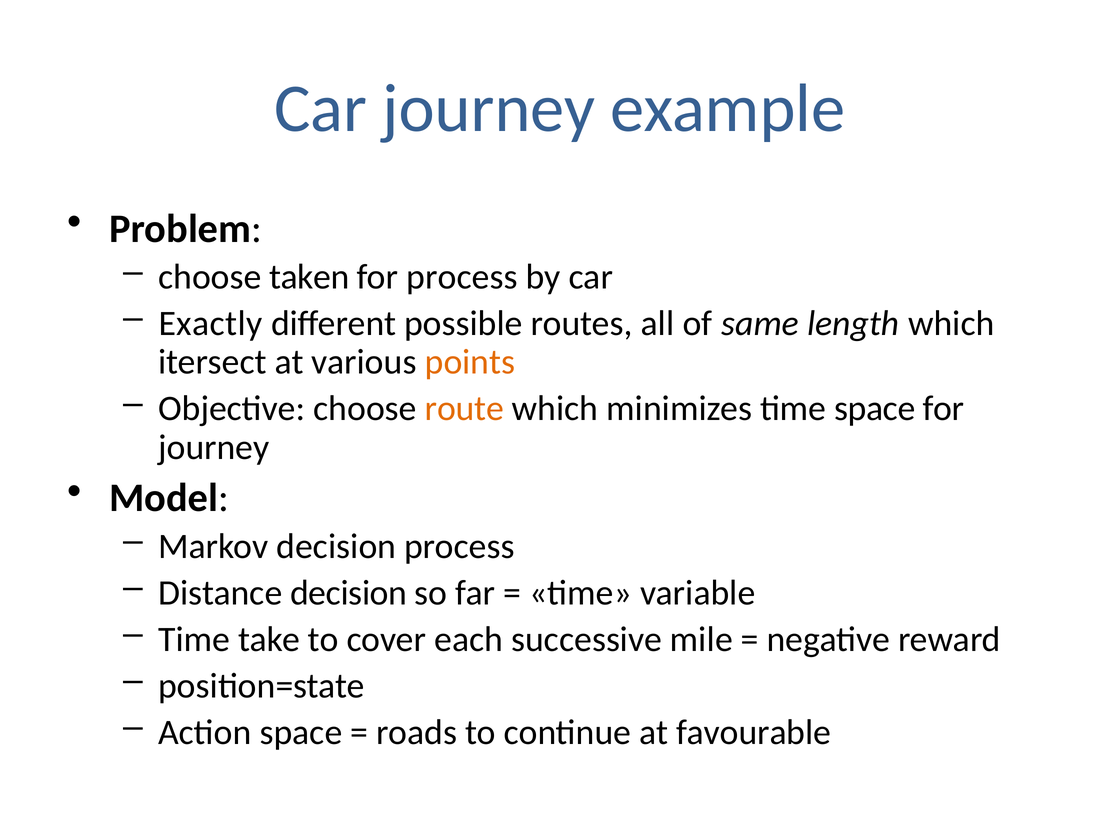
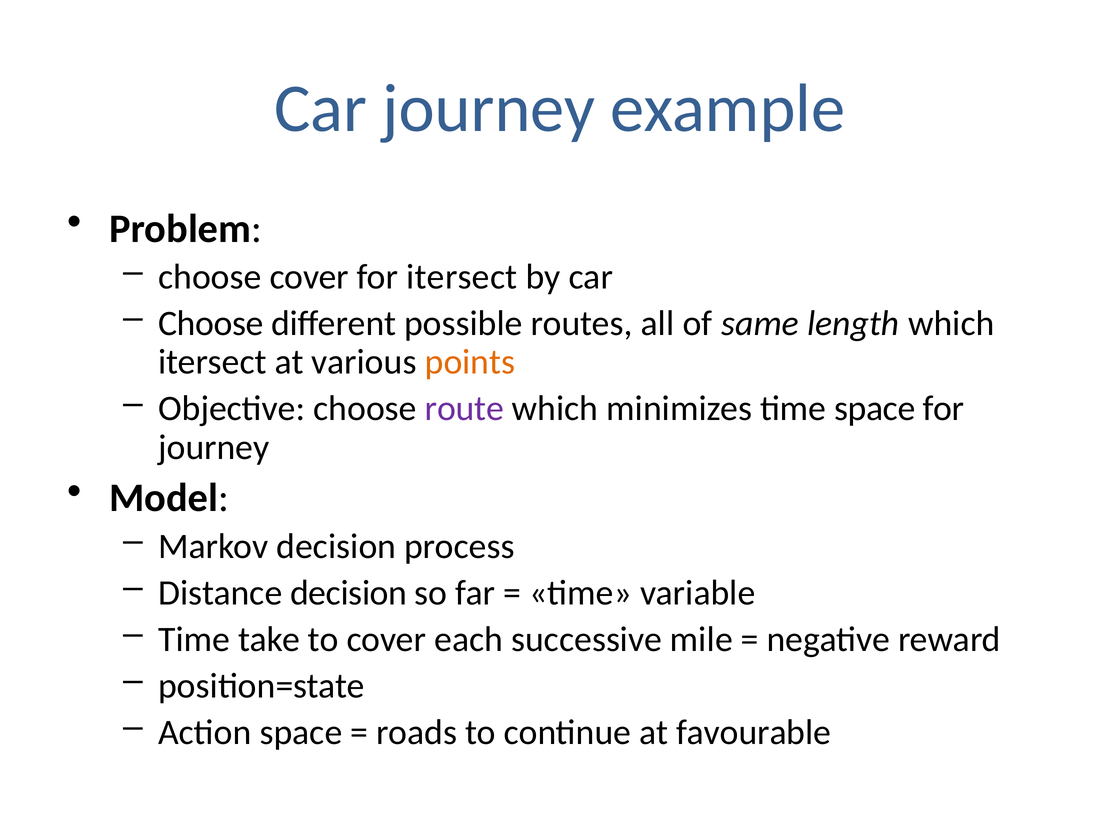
choose taken: taken -> cover (309, 277)
for process: process -> itersect (462, 277)
Exactly: Exactly -> Choose (211, 324)
route colour: orange -> purple (464, 409)
